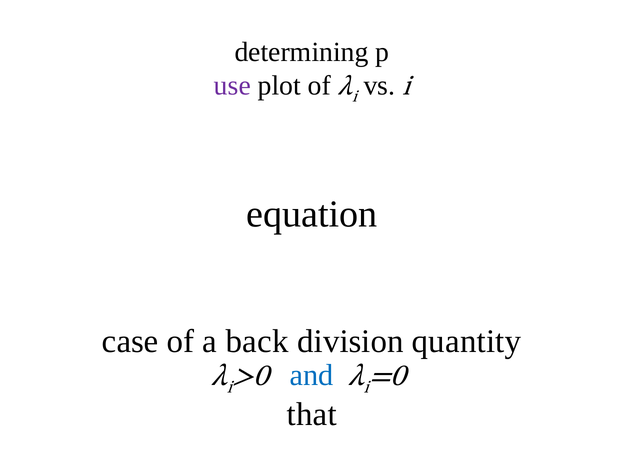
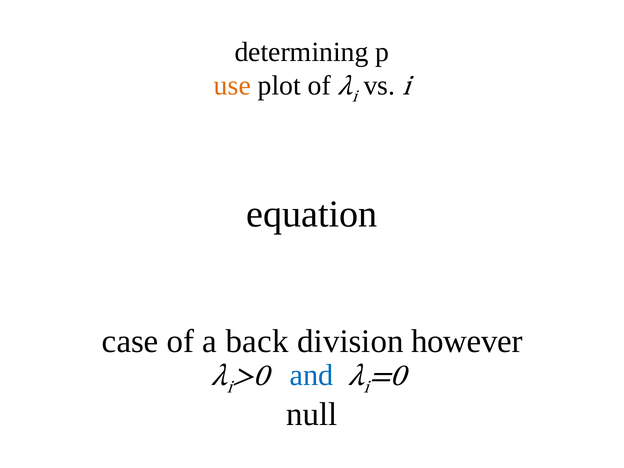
use colour: purple -> orange (232, 85)
quantity: quantity -> however (467, 342)
that: that -> null (312, 414)
